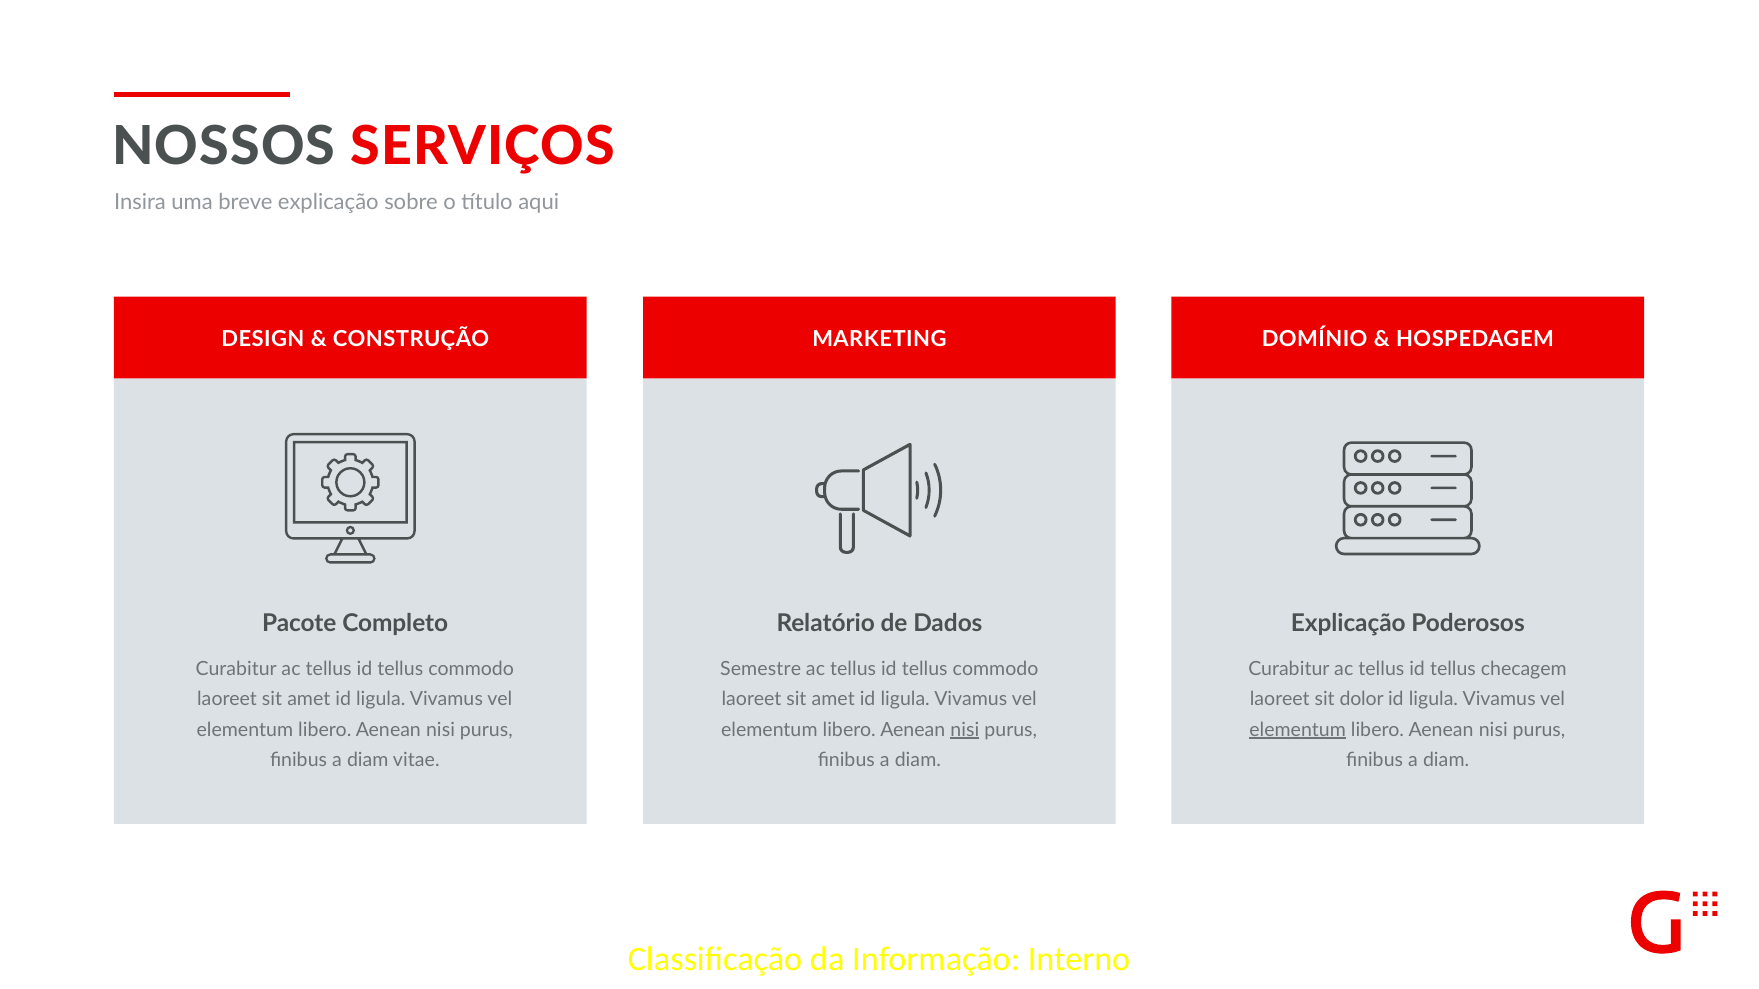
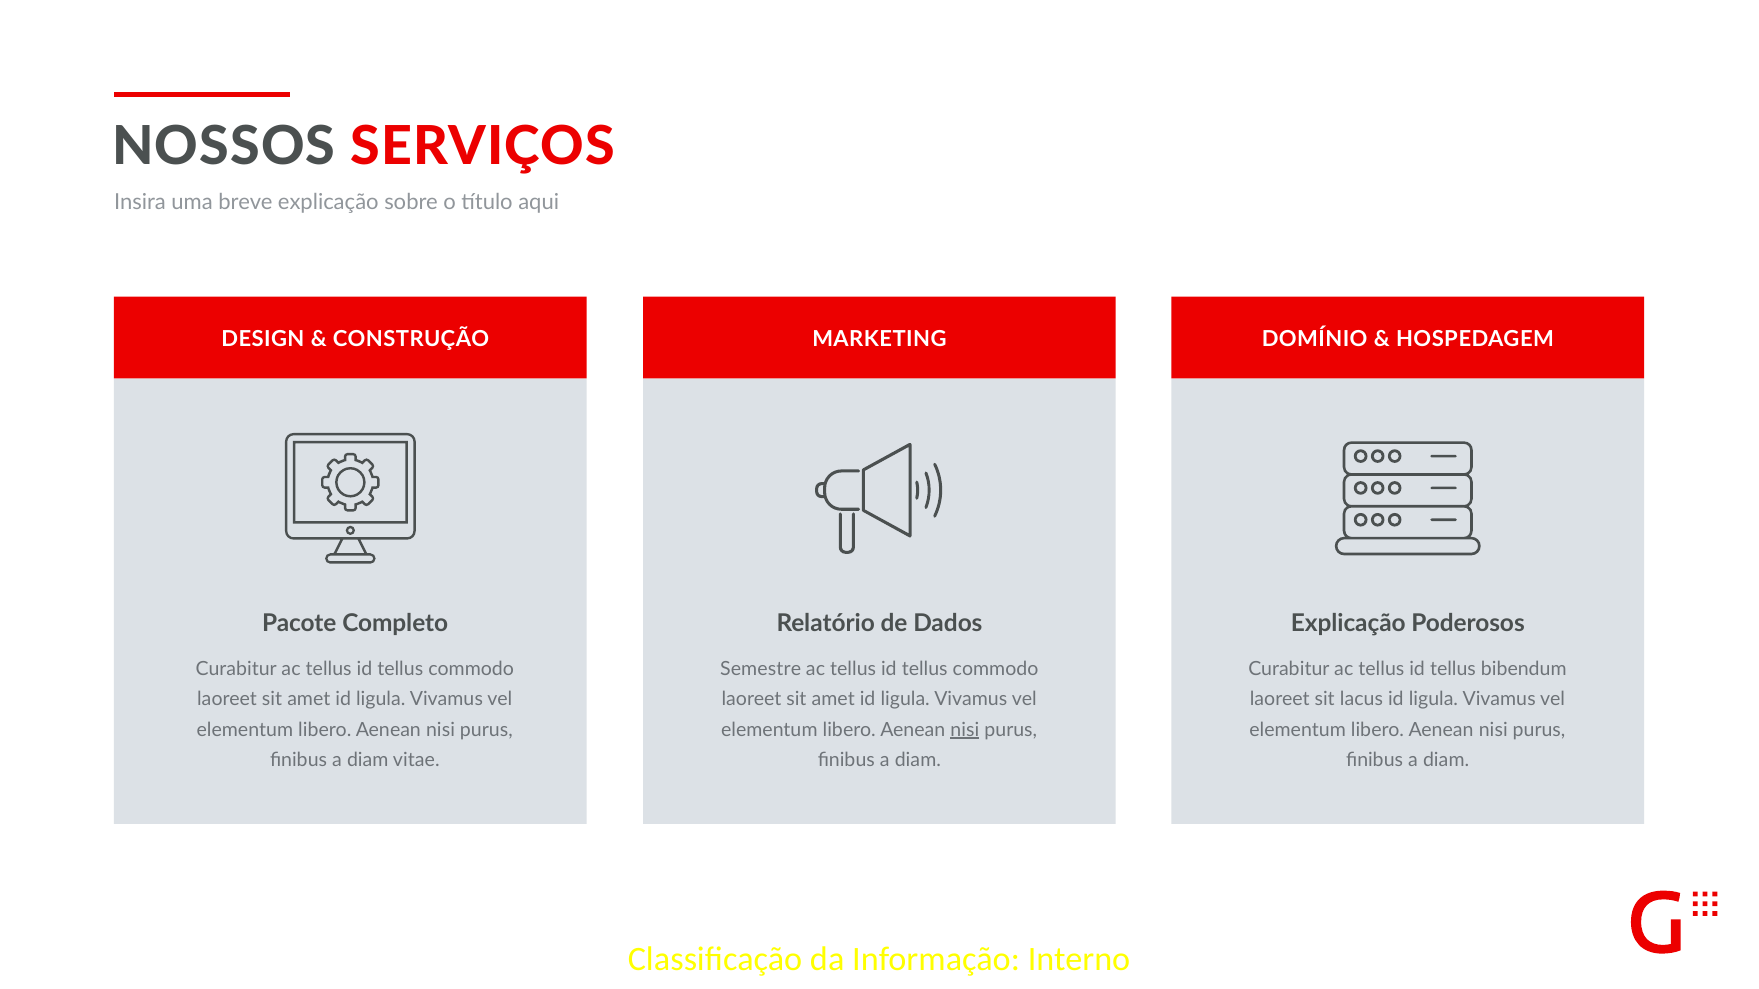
checagem: checagem -> bibendum (1524, 669)
dolor: dolor -> lacus (1362, 700)
elementum underline: present -> none (1298, 730)
